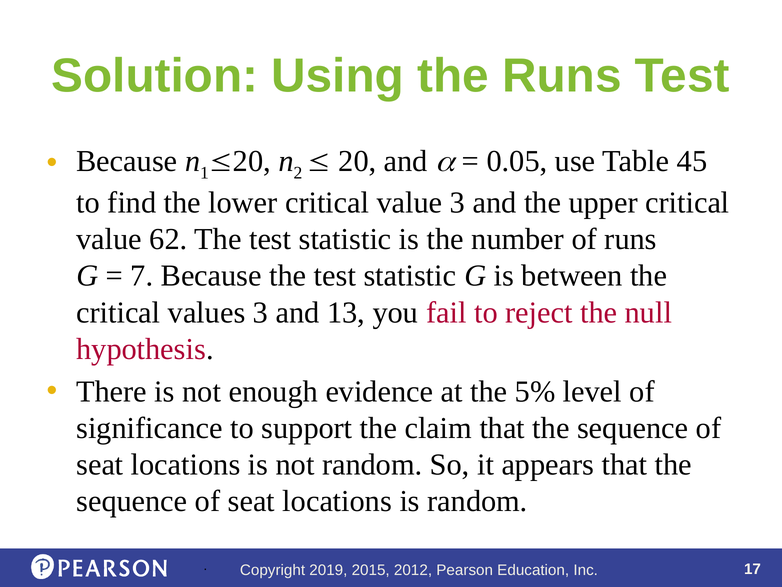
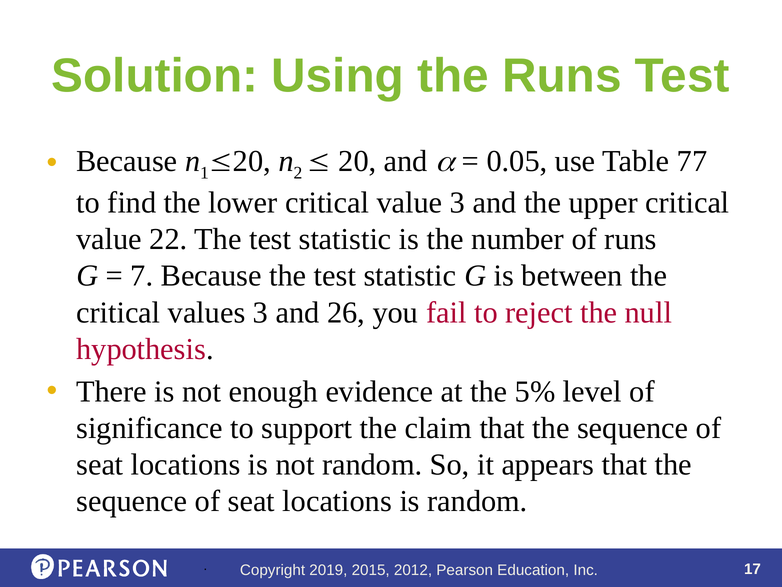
45: 45 -> 77 (692, 161)
62: 62 -> 22 (168, 239)
13: 13 -> 26 (346, 312)
